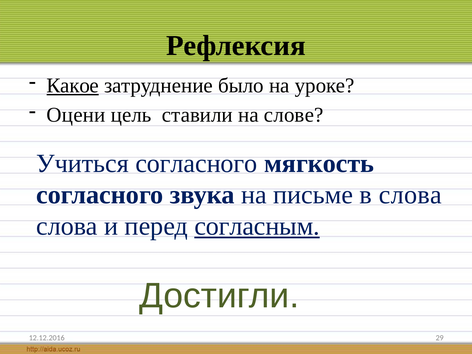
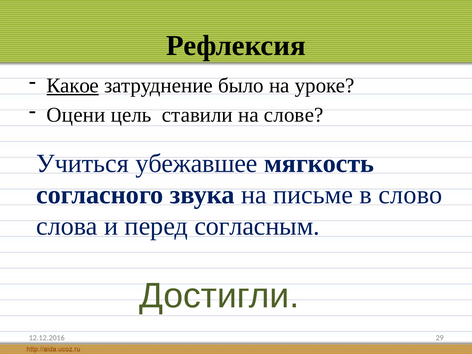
Учиться согласного: согласного -> убежавшее (196, 163)
в слова: слова -> слово (410, 195)
согласным underline: present -> none (257, 226)
